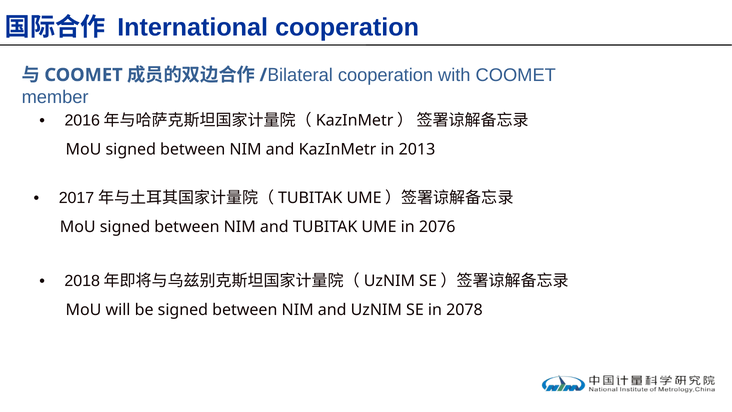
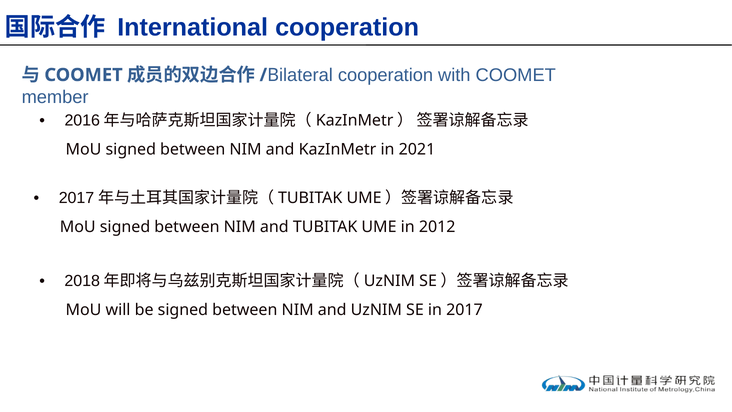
2013: 2013 -> 2021 (417, 149)
2076: 2076 -> 2012 (437, 227)
2078: 2078 -> 2017 (464, 310)
